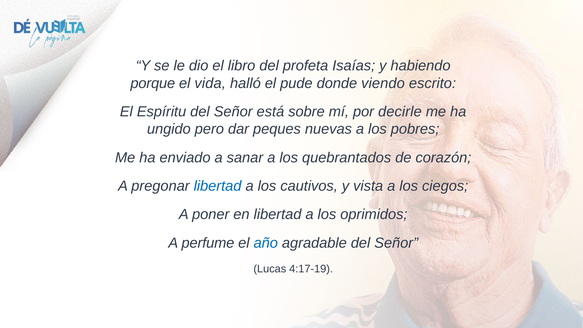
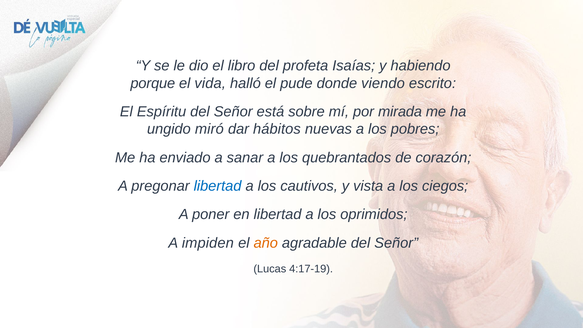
decirle: decirle -> mirada (400, 112)
pero: pero -> miró (209, 129)
peques: peques -> hábitos (277, 129)
perfume: perfume -> impiden (208, 243)
año colour: blue -> orange (266, 243)
